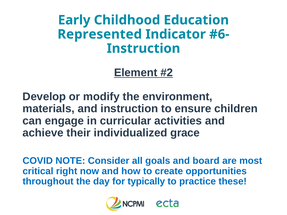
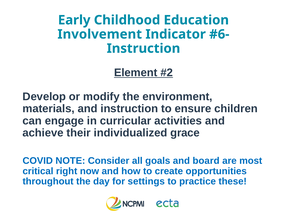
Represented: Represented -> Involvement (100, 34)
typically: typically -> settings (146, 182)
